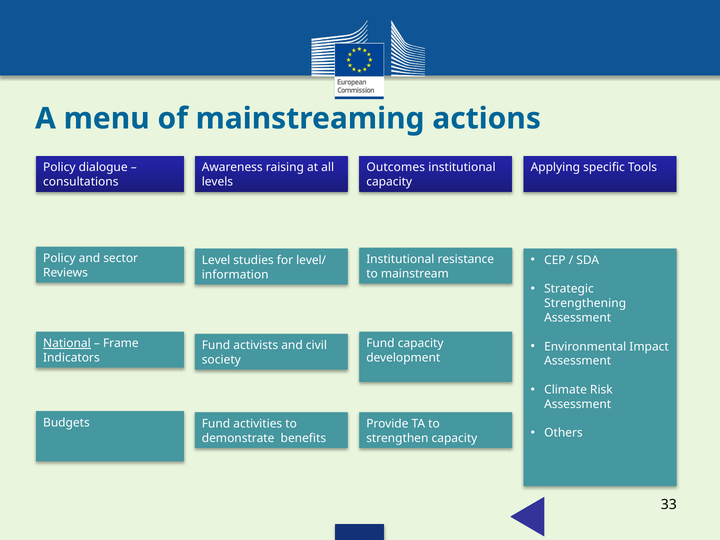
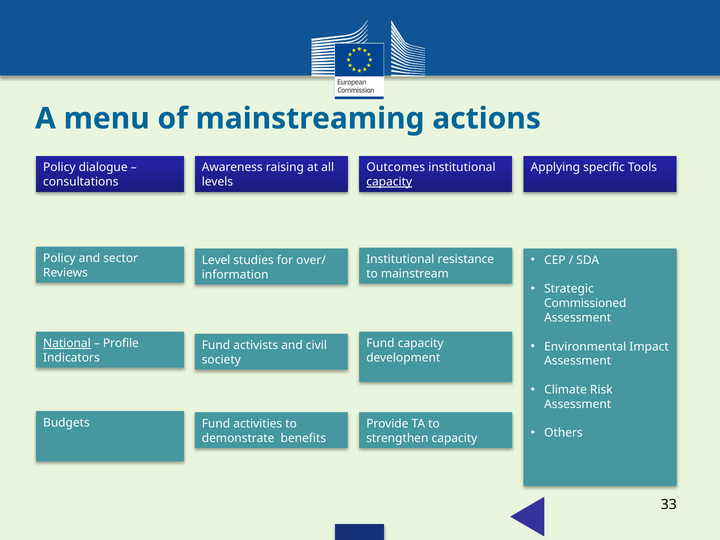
capacity underline: none -> present (389, 182)
level/: level/ -> over/ (311, 260)
Strengthening: Strengthening -> Commissioned (585, 303)
Frame: Frame -> Profile (121, 343)
